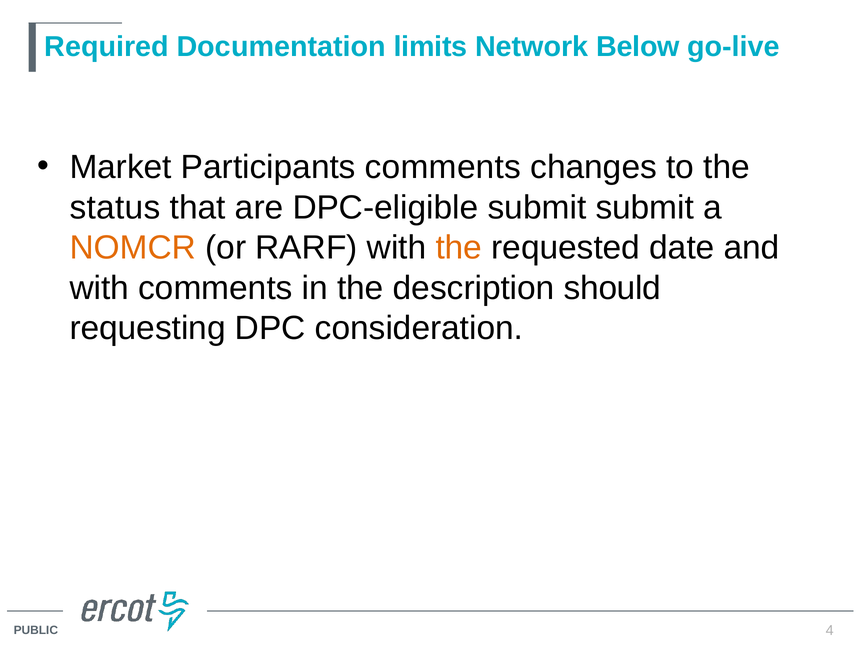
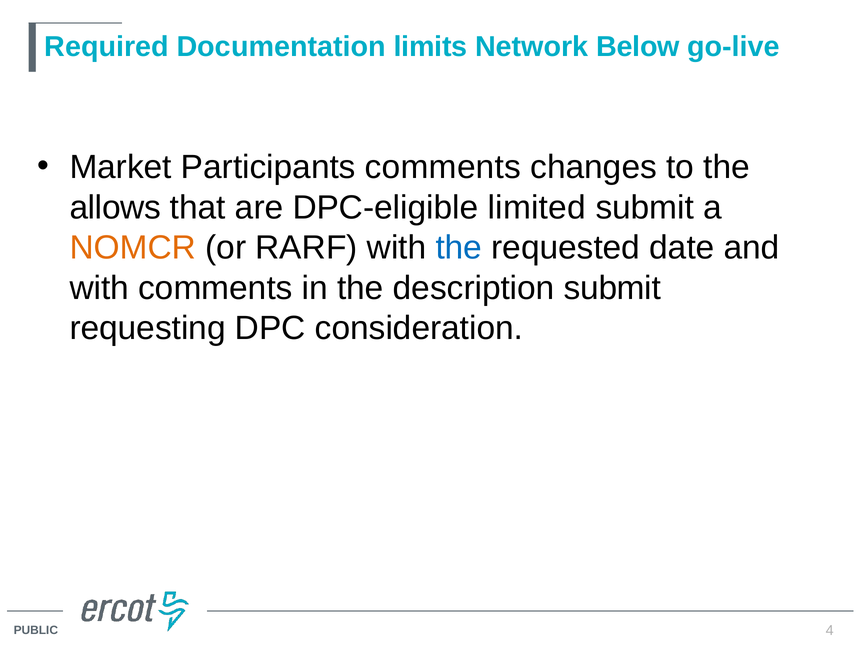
status: status -> allows (115, 207)
DPC-eligible submit: submit -> limited (537, 207)
the colour: orange -> blue (459, 248)
description should: should -> submit (612, 288)
